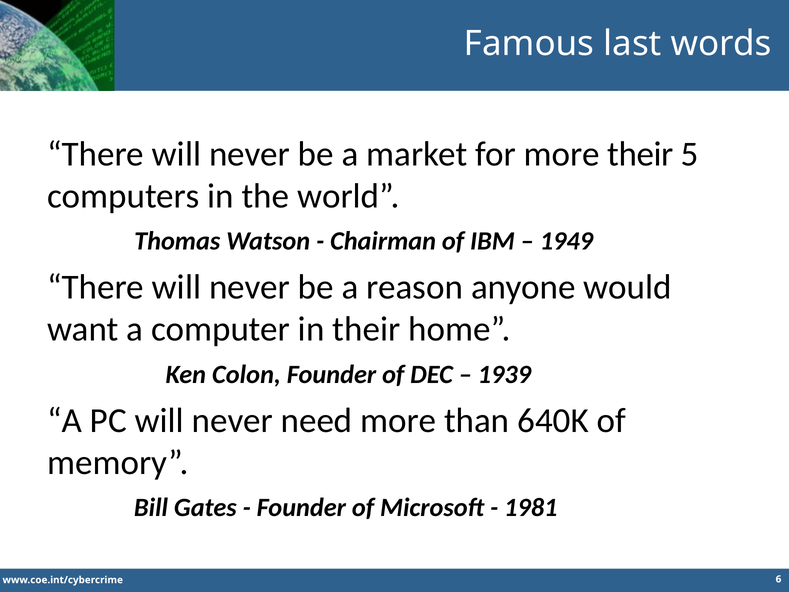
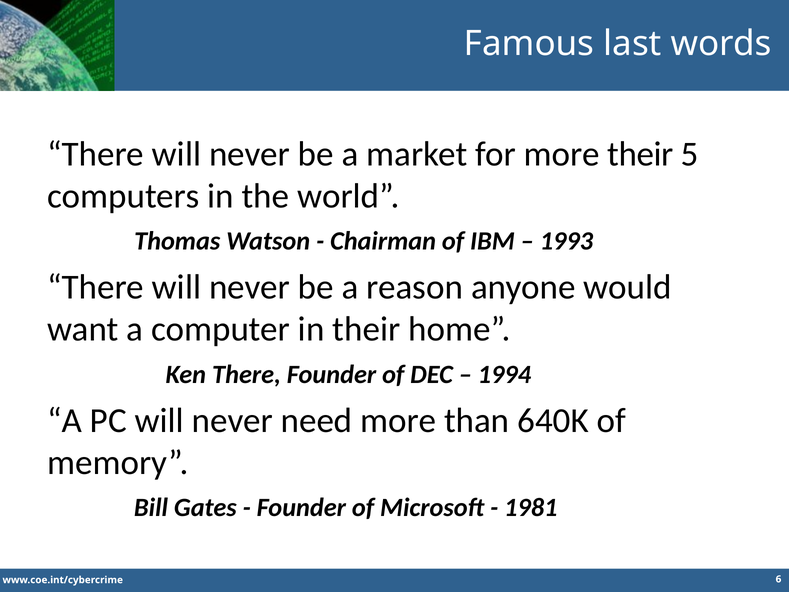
1949: 1949 -> 1993 (566, 241)
Ken Colon: Colon -> There (246, 374)
1939: 1939 -> 1994 (504, 374)
